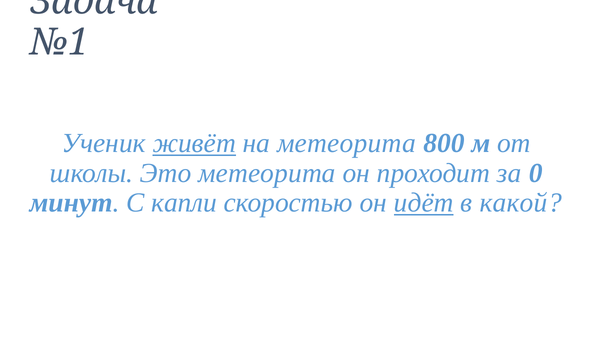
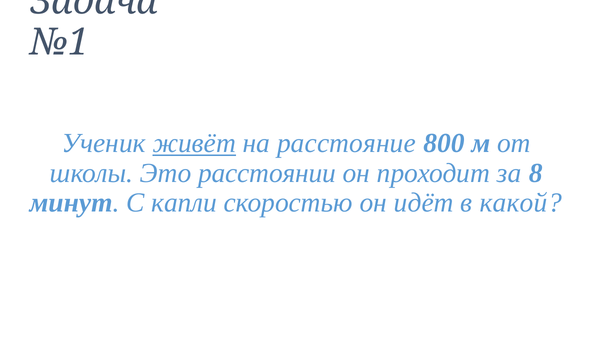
на метеорита: метеорита -> расстояние (346, 143)
Это метеорита: метеорита -> расстоянии (267, 173)
0: 0 -> 8 (536, 173)
идёт underline: present -> none (424, 203)
